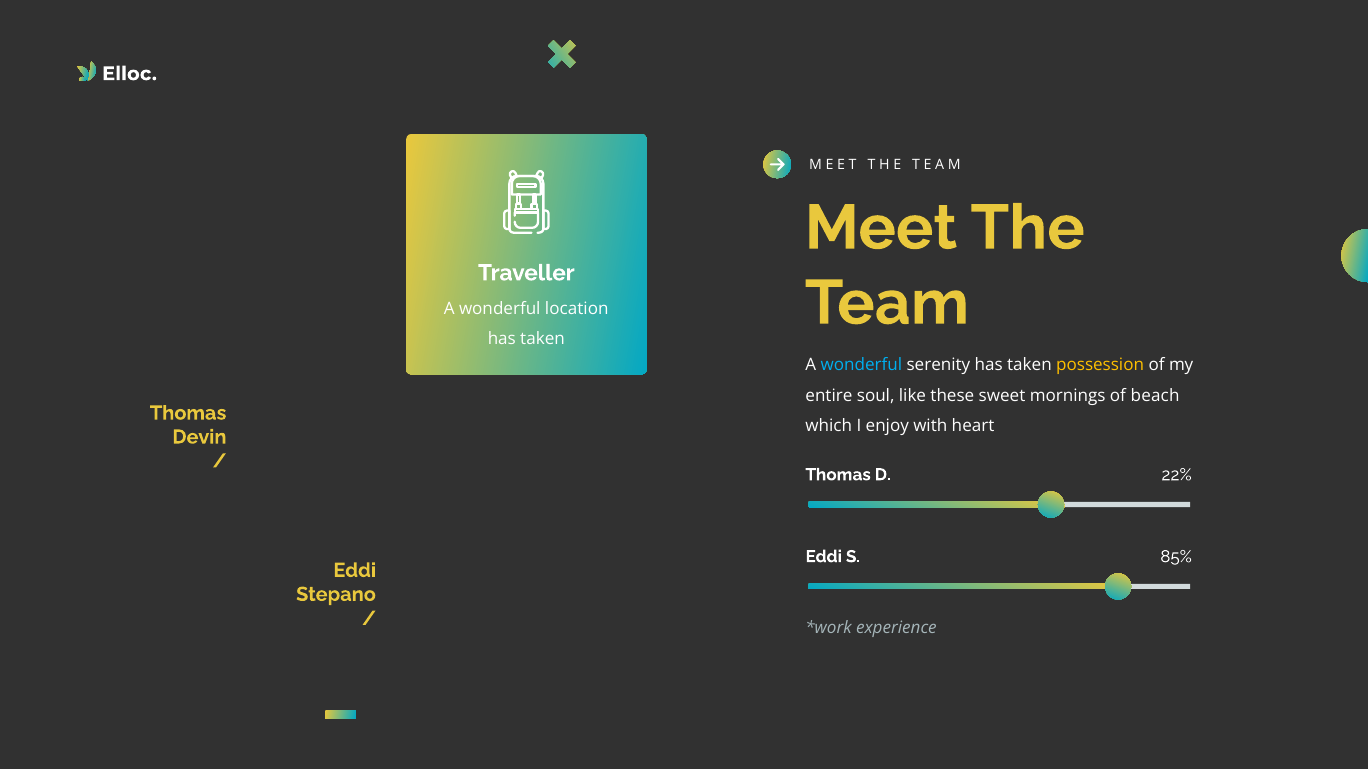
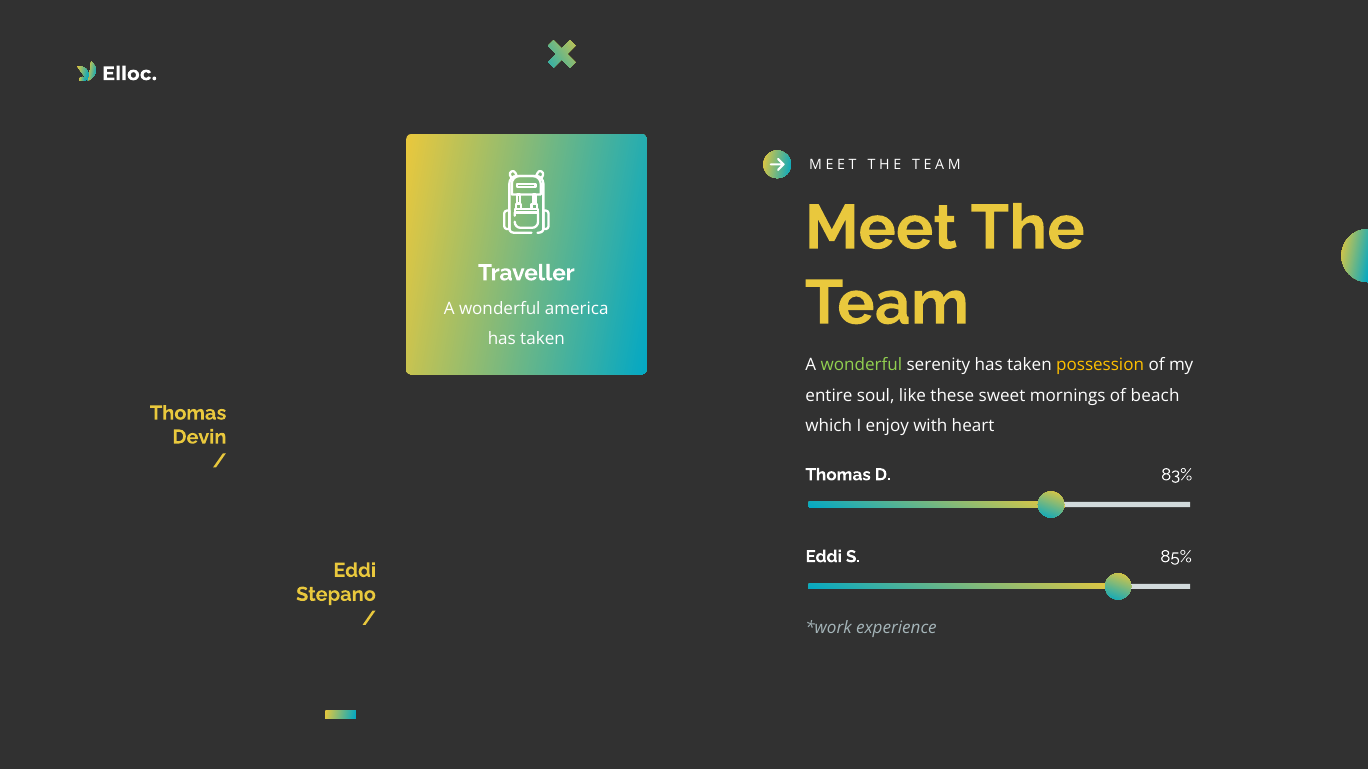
location: location -> america (577, 309)
wonderful colour: light blue -> light green (861, 365)
22%: 22% -> 83% (1177, 475)
